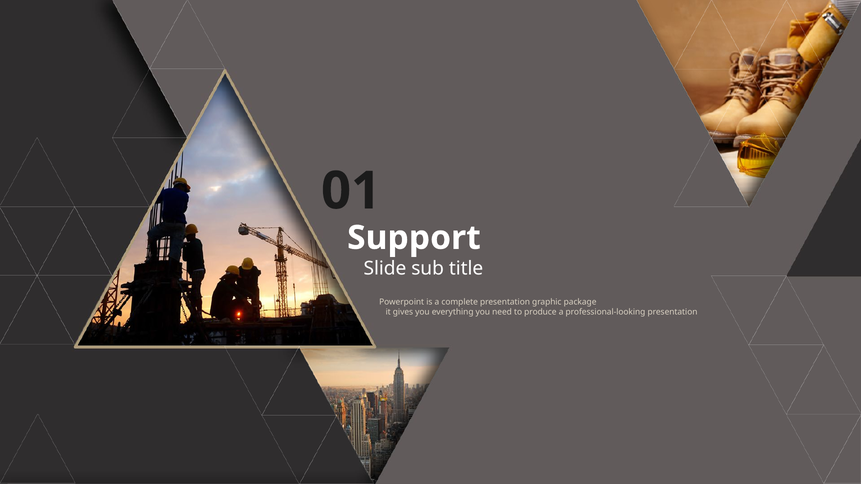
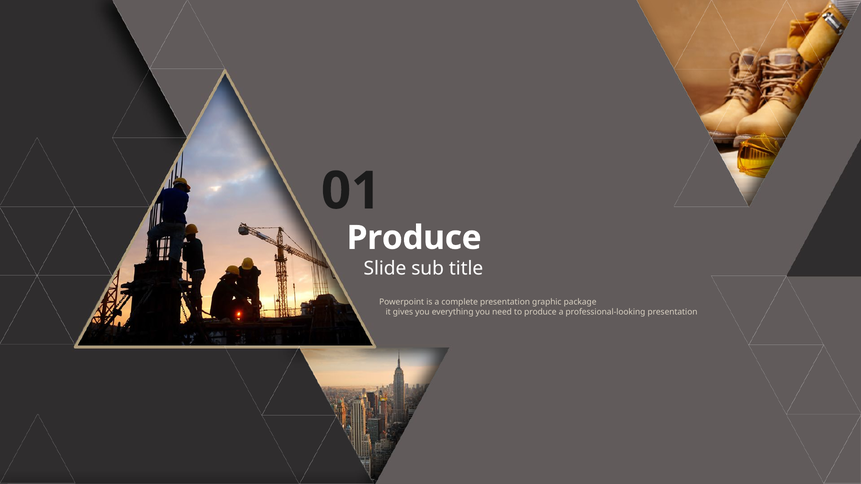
Support: Support -> Produce (414, 238)
